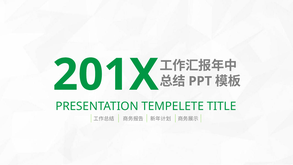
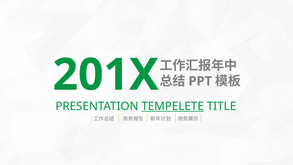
TEMPELETE underline: none -> present (173, 106)
